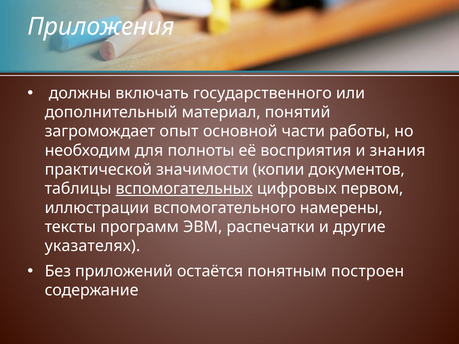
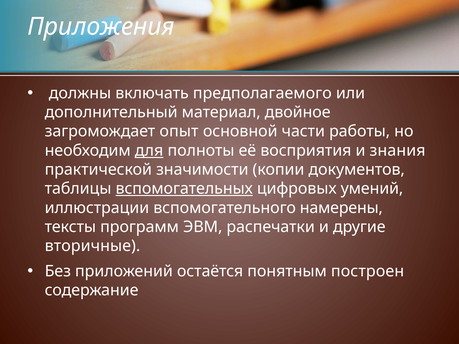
государственного: государственного -> предполагаемого (262, 93)
понятий: понятий -> двойное (298, 112)
для underline: none -> present (149, 151)
первом: первом -> умений (372, 189)
указателях: указателях -> вторичные (93, 246)
